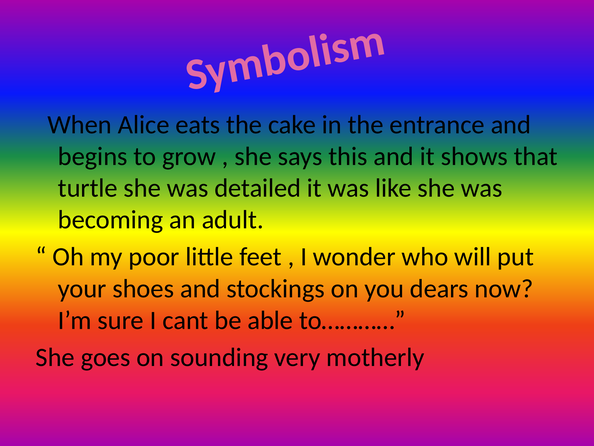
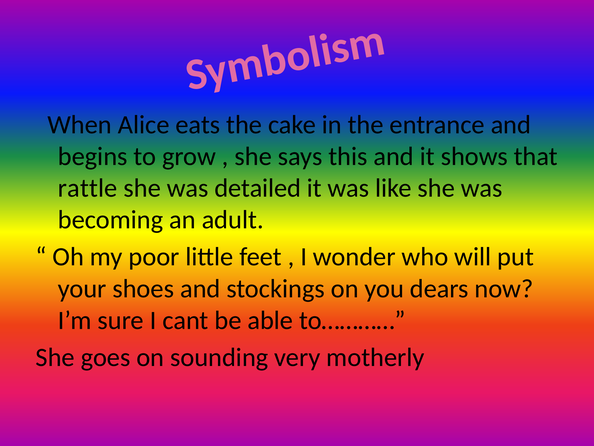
turtle: turtle -> rattle (88, 188)
